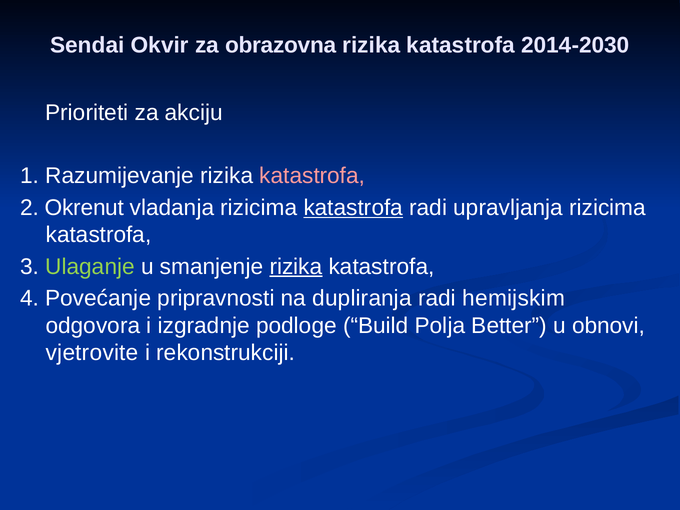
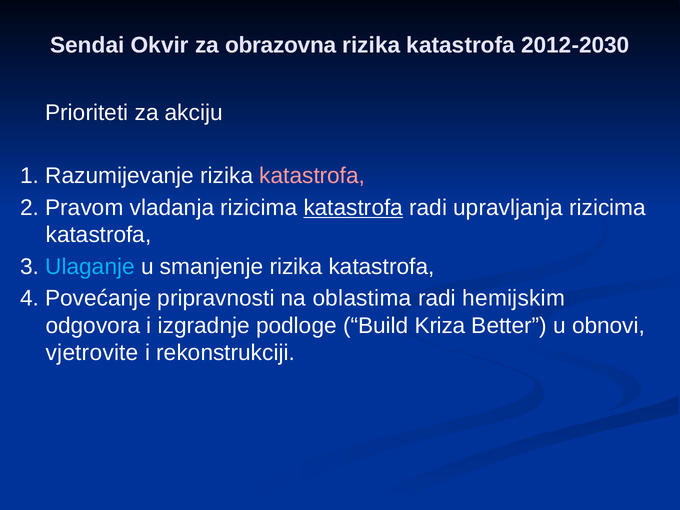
2014-2030: 2014-2030 -> 2012-2030 (575, 45)
Okrenut: Okrenut -> Pravom (84, 208)
Ulaganje colour: light green -> light blue (90, 267)
rizika underline: present -> none (296, 267)
dupliranja: dupliranja -> oblastima (362, 298)
Polja: Polja -> Kriza (440, 326)
